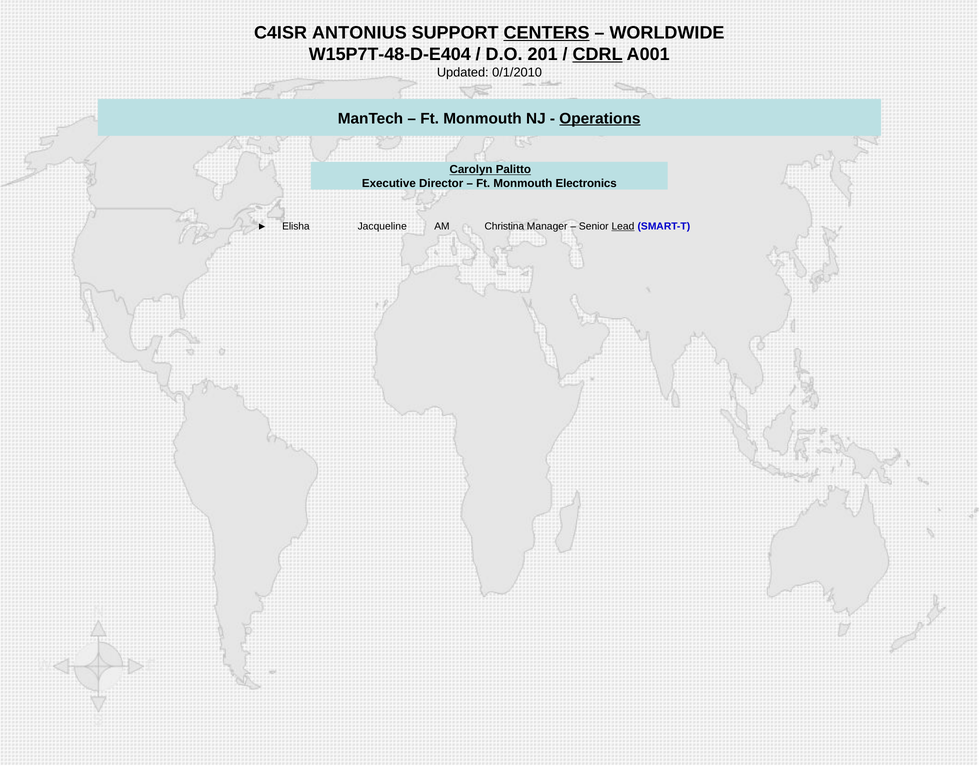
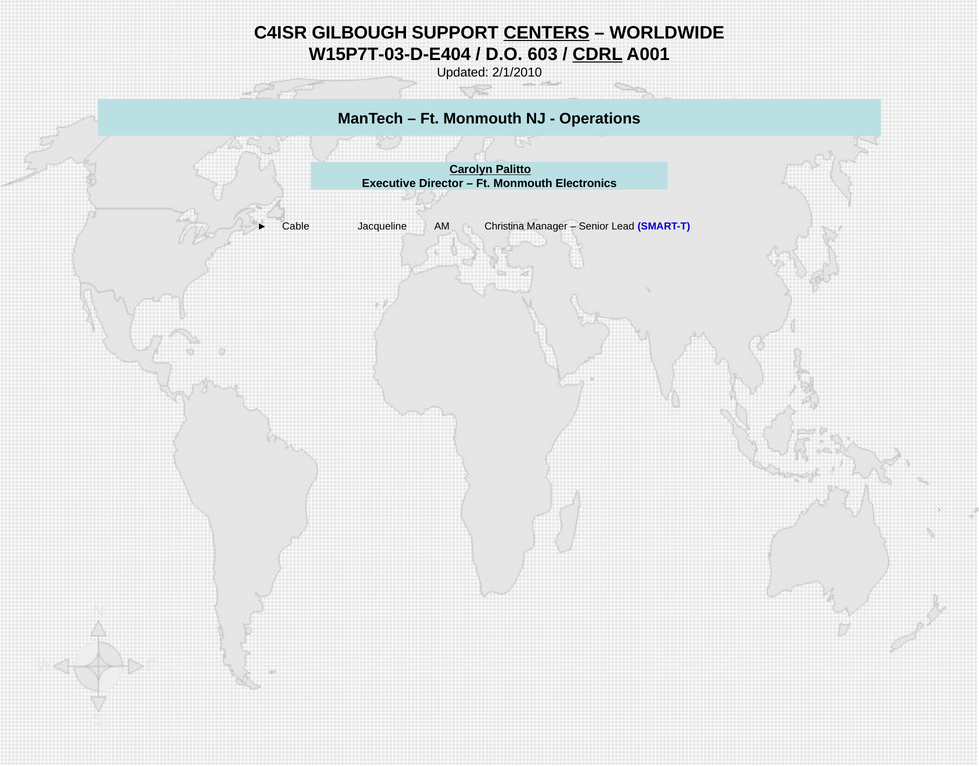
ANTONIUS: ANTONIUS -> GILBOUGH (360, 33)
W15P7T-48-D-E404: W15P7T-48-D-E404 -> W15P7T-03-D-E404 (390, 54)
201: 201 -> 603 (543, 54)
0/1/2010: 0/1/2010 -> 2/1/2010 (517, 72)
Operations underline: present -> none (600, 119)
Elisha: Elisha -> Cable (296, 227)
Lead underline: present -> none (623, 227)
